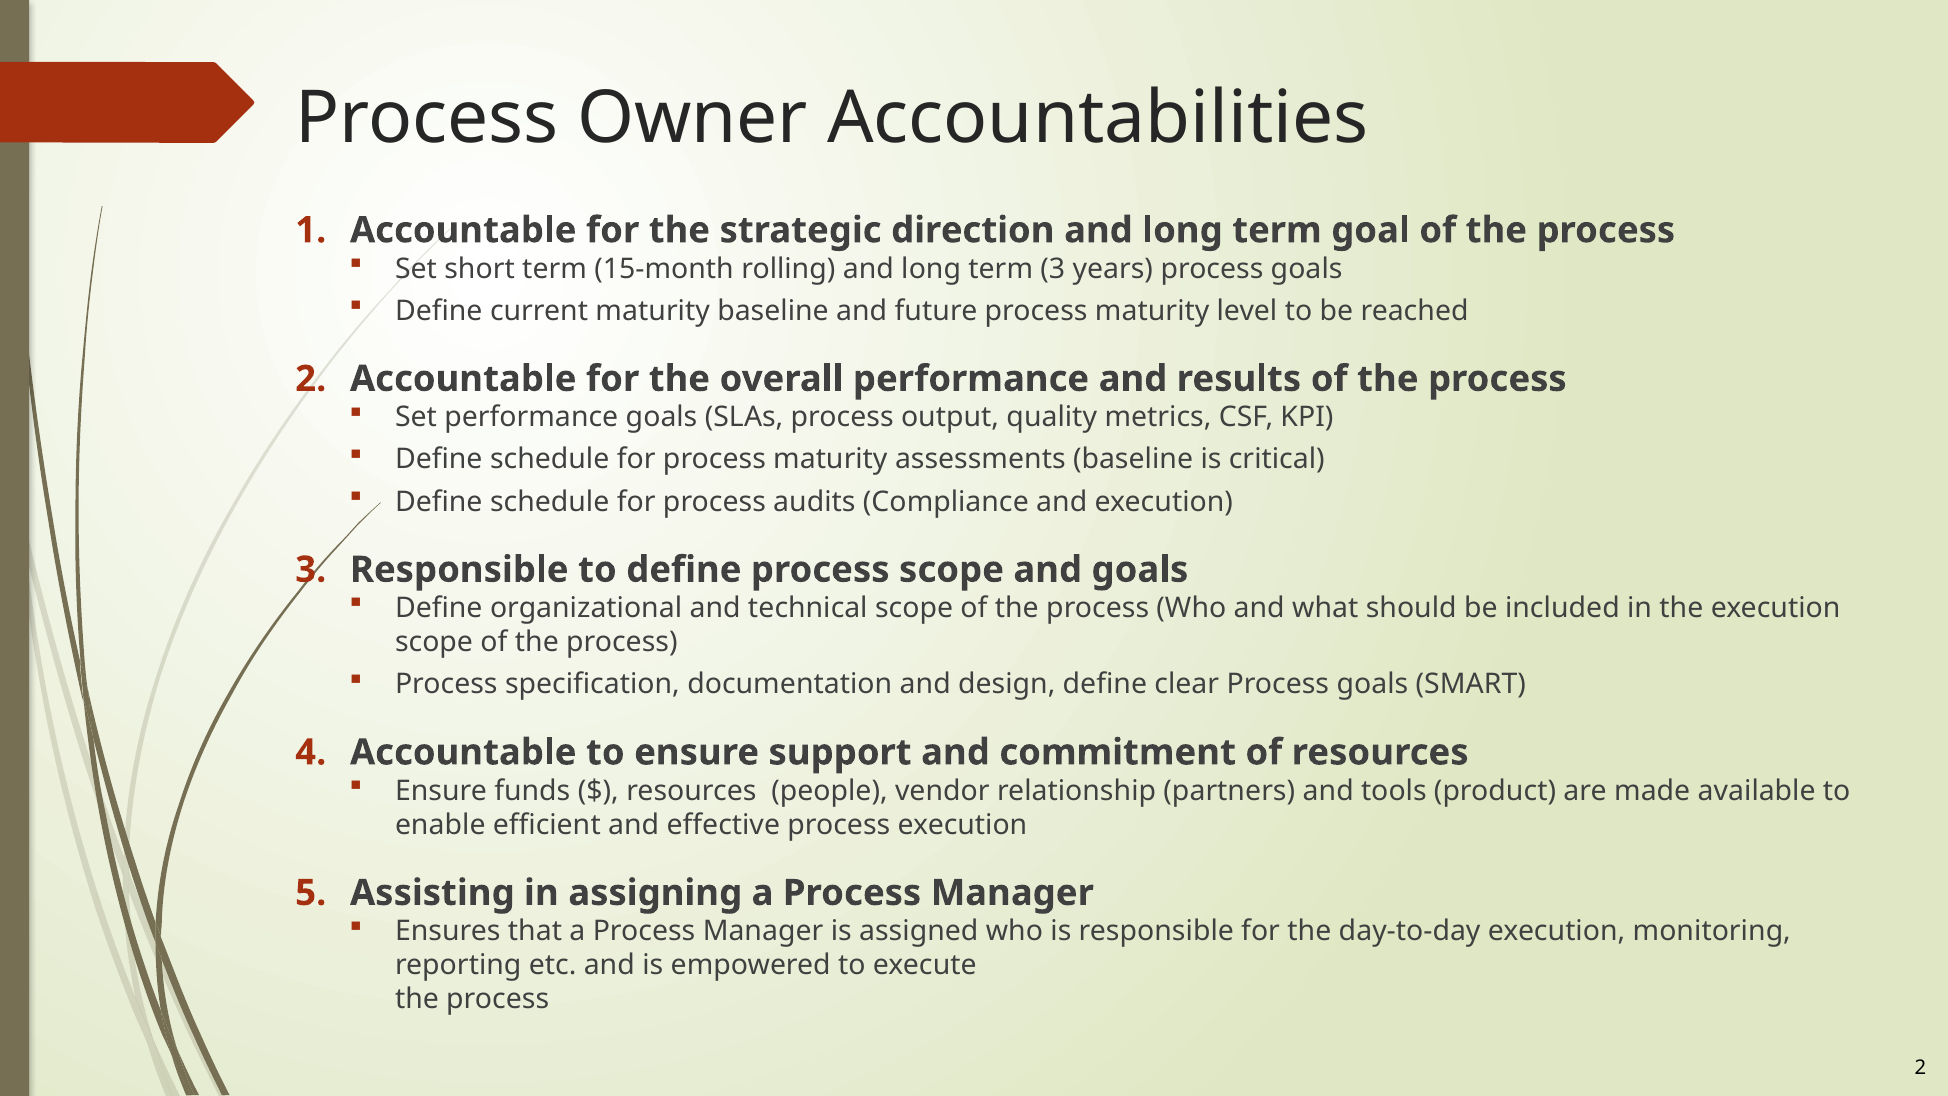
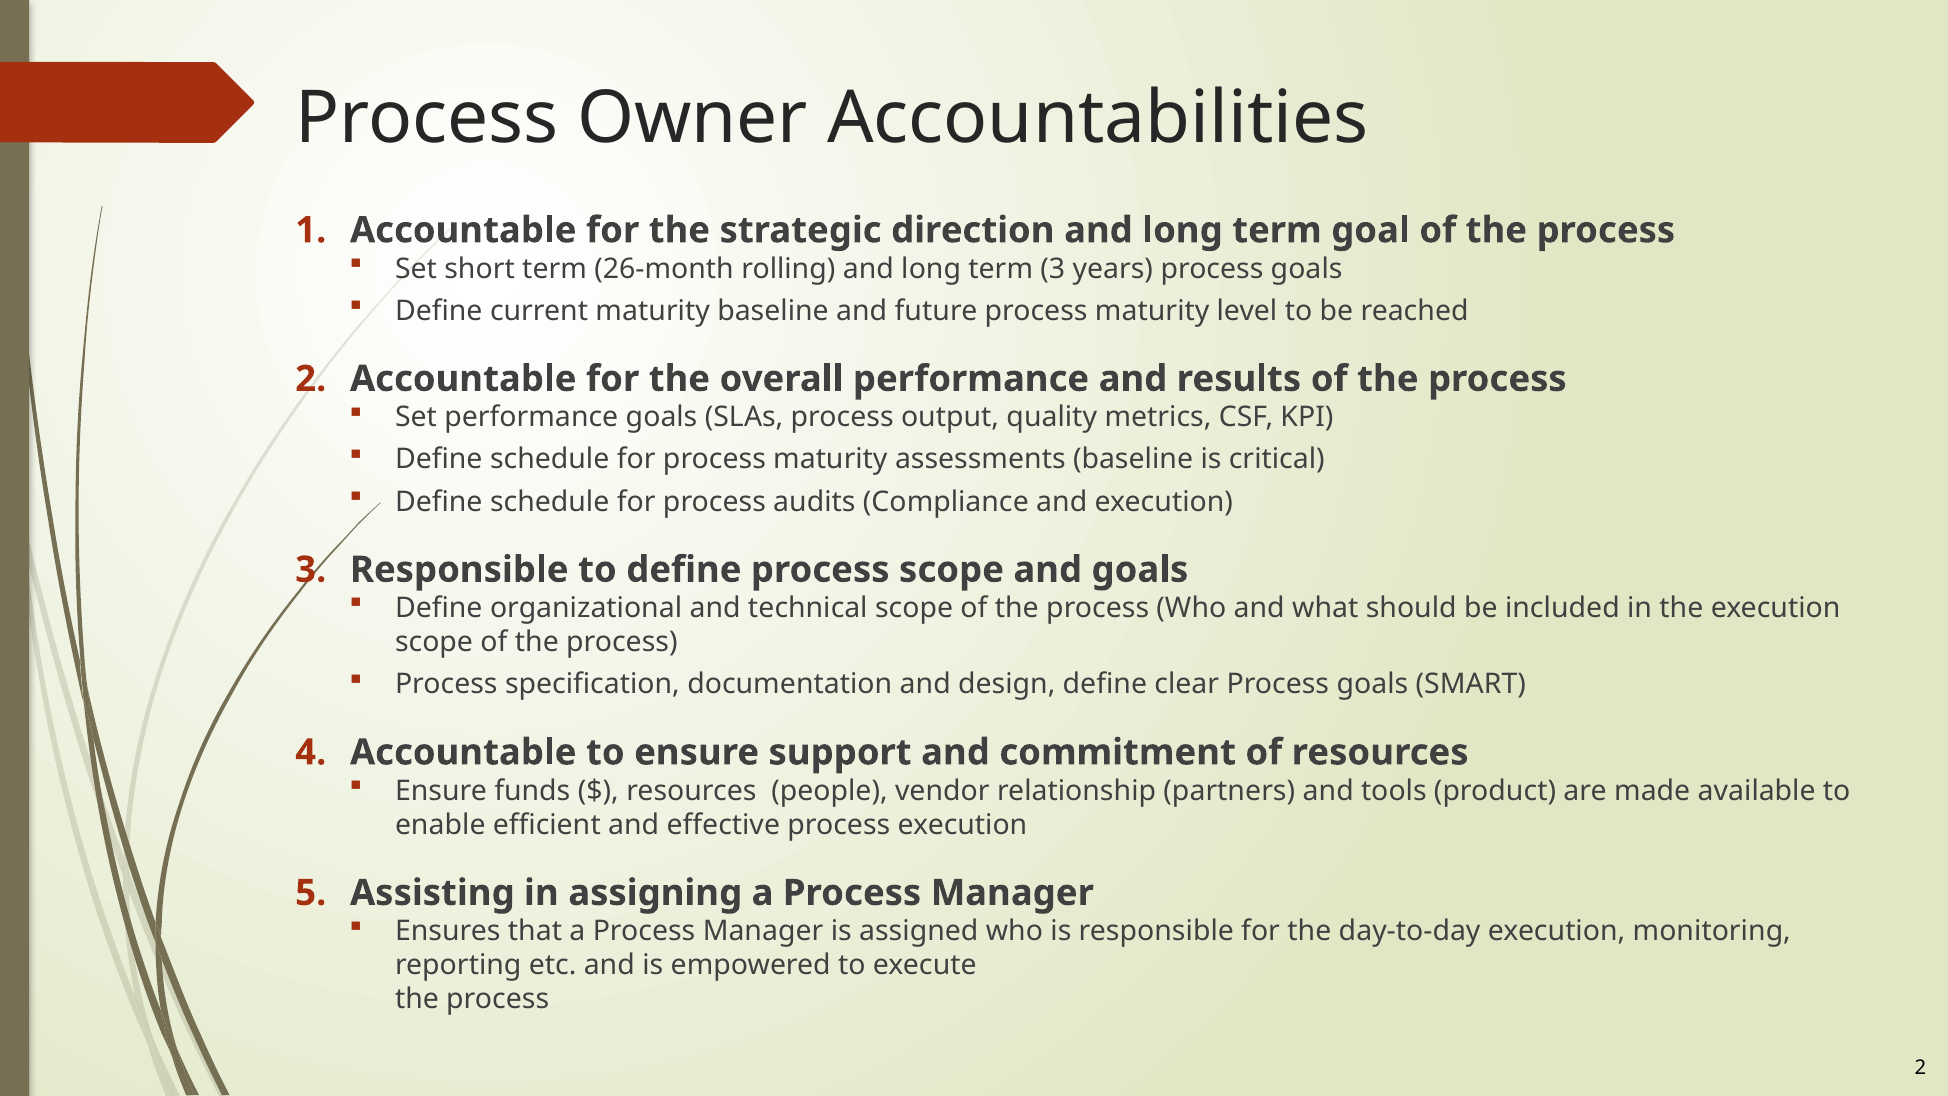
15-month: 15-month -> 26-month (664, 269)
